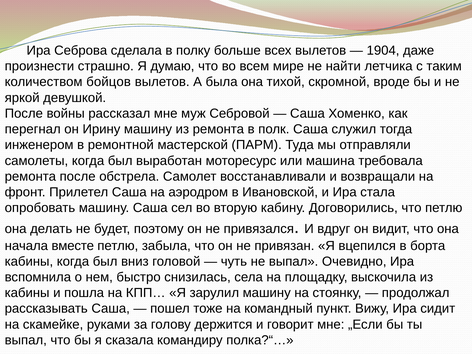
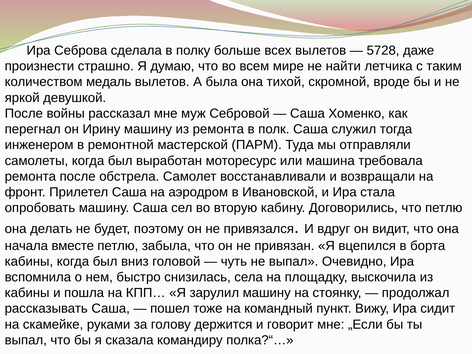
1904: 1904 -> 5728 (383, 51)
бойцов: бойцов -> медаль (109, 82)
